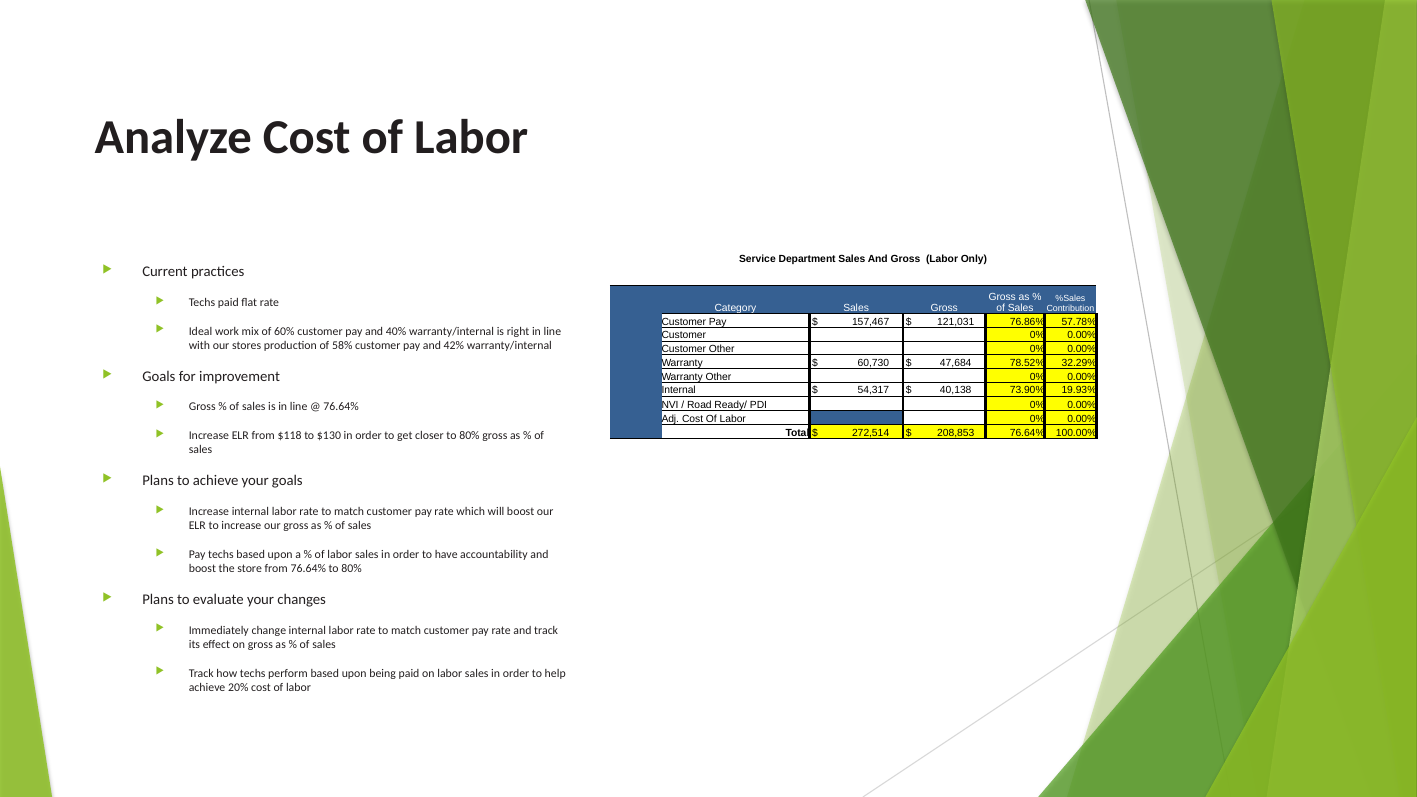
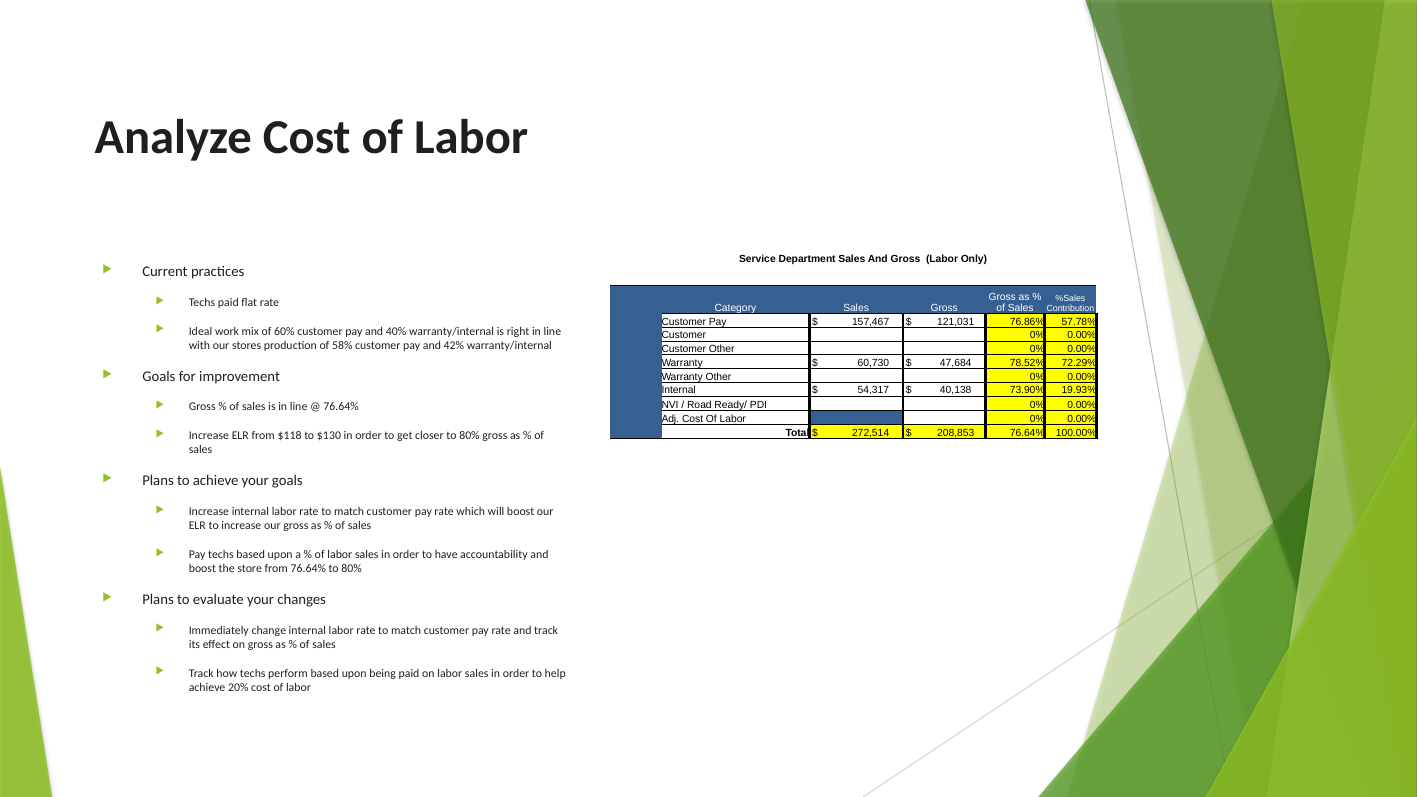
32.29%: 32.29% -> 72.29% (1079, 363)
